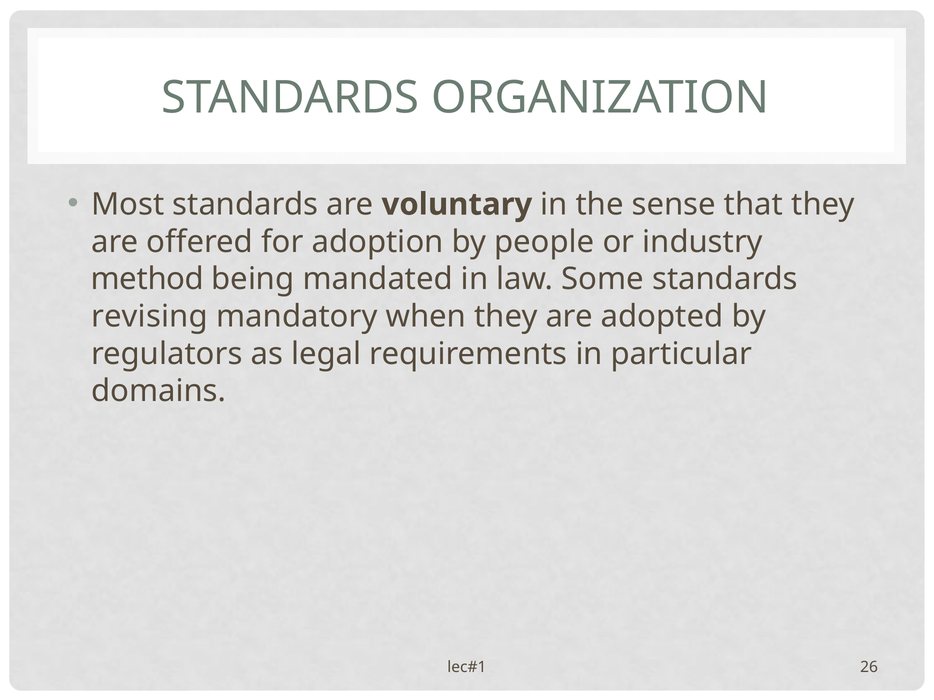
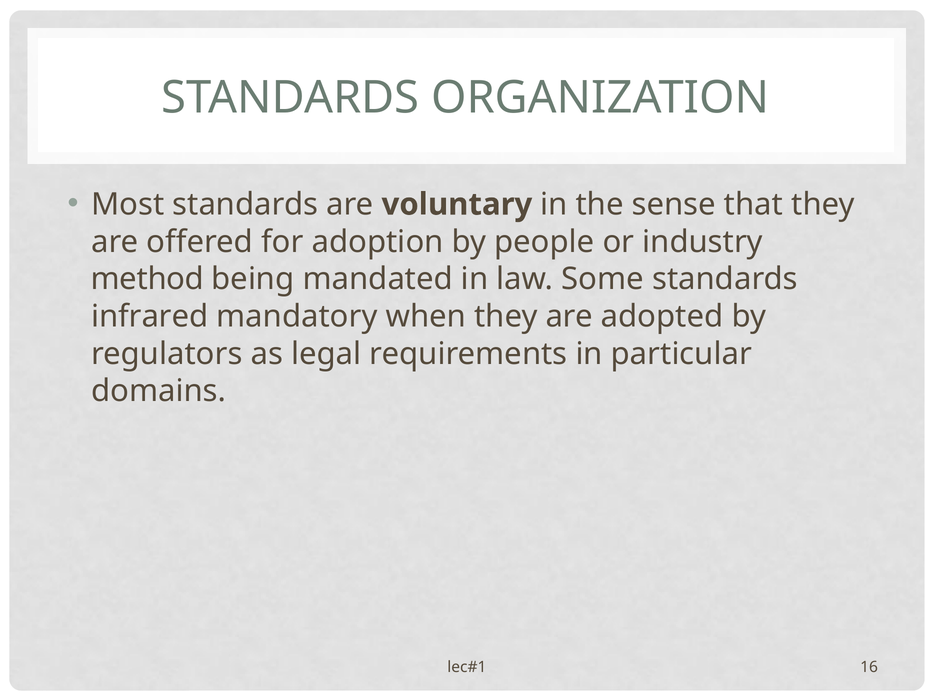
revising: revising -> infrared (150, 317)
26: 26 -> 16 (869, 668)
